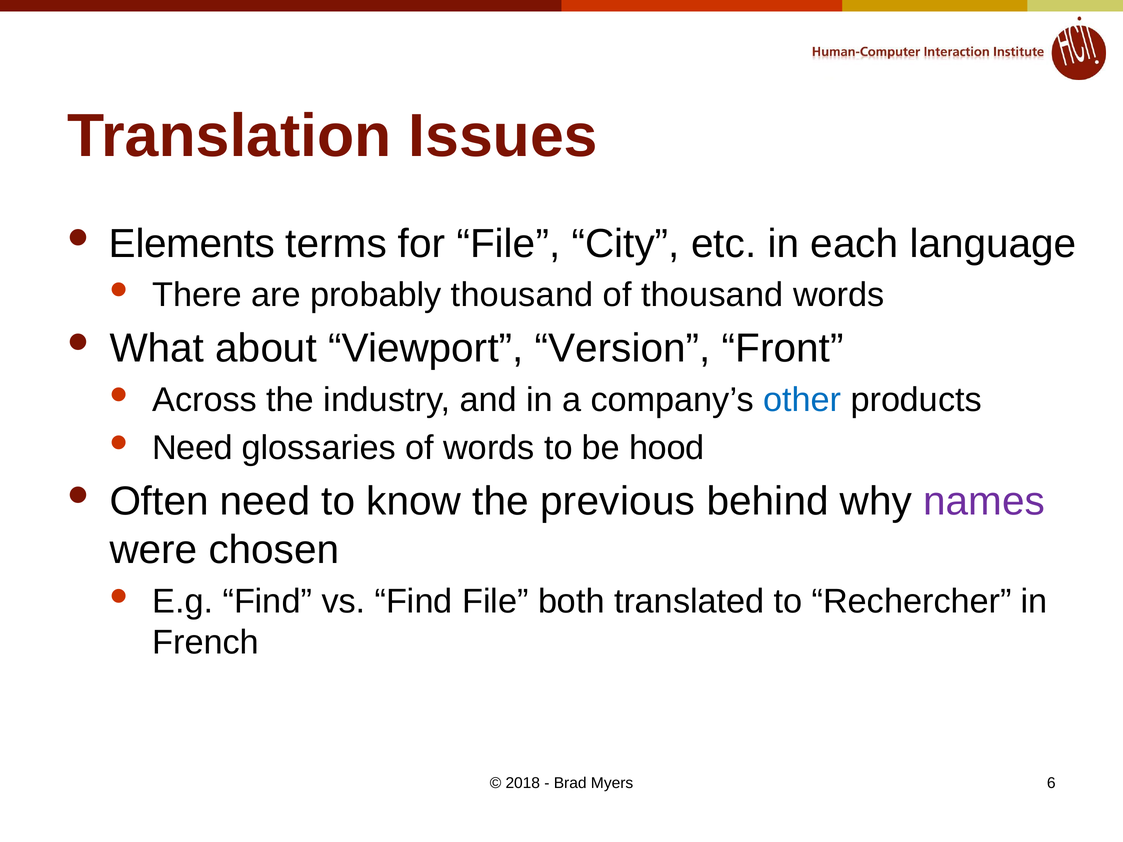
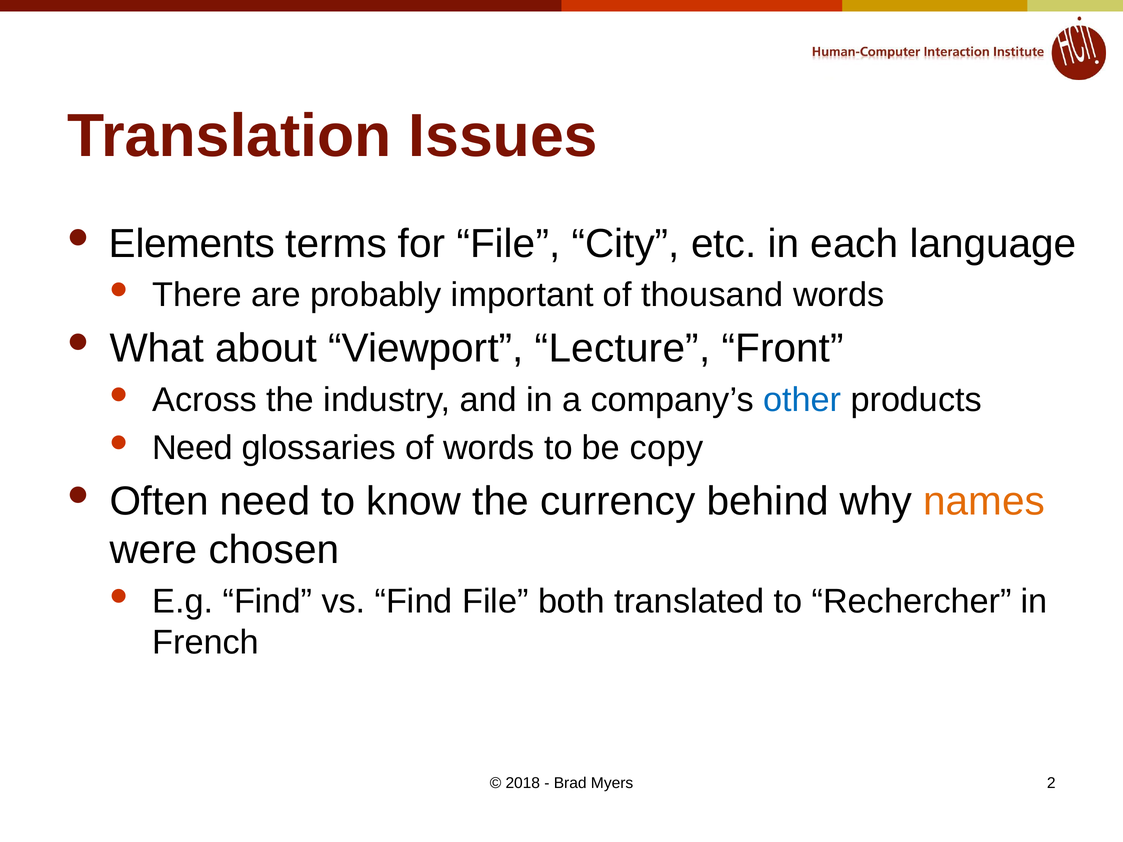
probably thousand: thousand -> important (522, 295)
Version: Version -> Lecture (623, 349)
hood: hood -> copy (667, 448)
previous: previous -> currency (618, 501)
names colour: purple -> orange (984, 501)
6: 6 -> 2 (1051, 783)
